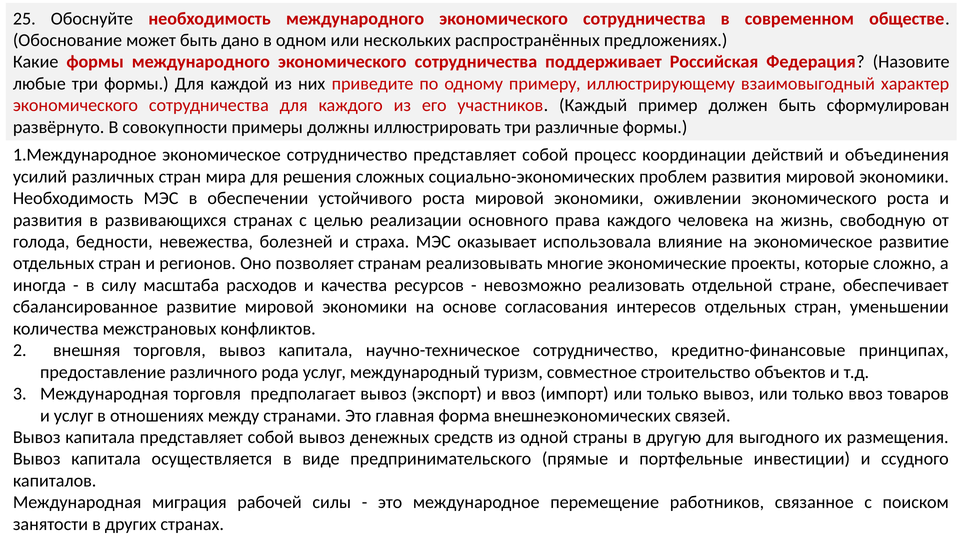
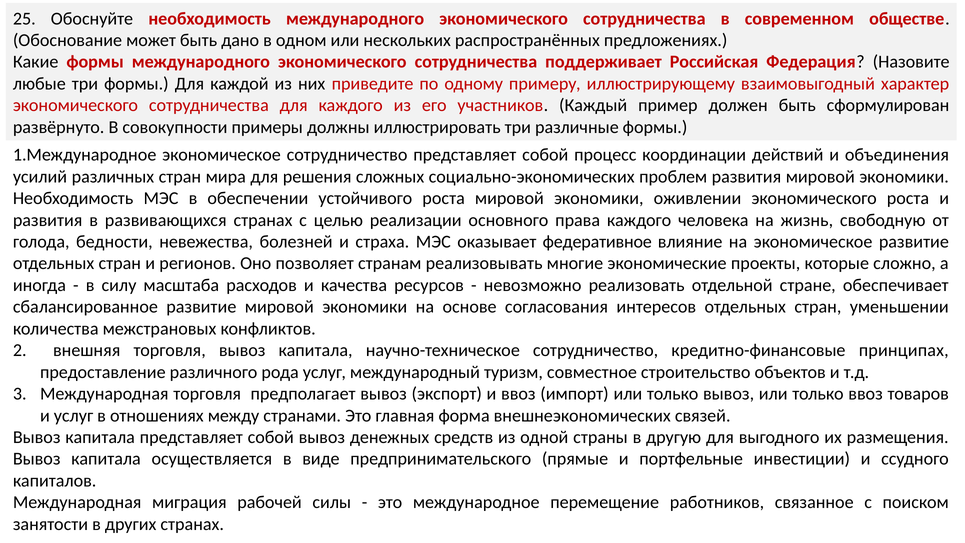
использовала: использовала -> федеративное (597, 242)
